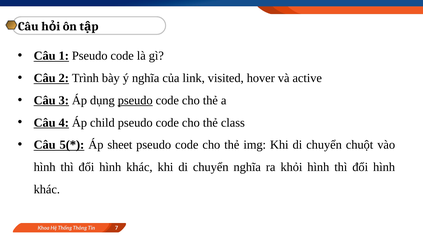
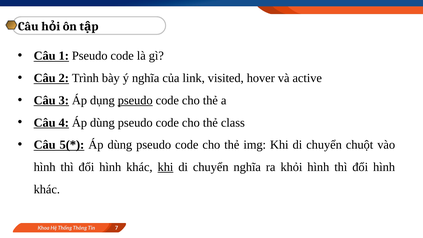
4 Áp child: child -> dùng (102, 123)
sheet: sheet -> dùng (120, 145)
khi underline: none -> present (165, 167)
